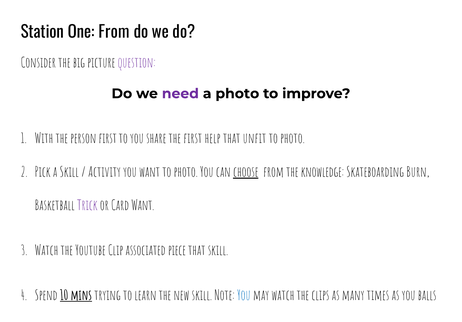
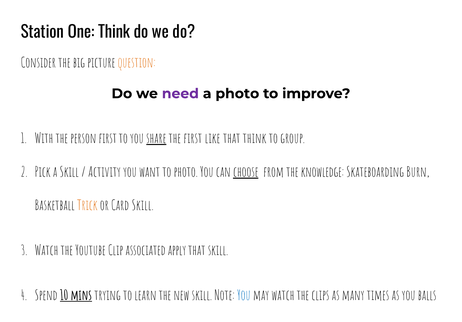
One From: From -> Think (114, 32)
question colour: purple -> orange (137, 63)
share underline: none -> present (156, 138)
help: help -> like (213, 138)
that unfit: unfit -> think (255, 138)
photo: photo -> group (293, 138)
Trick colour: purple -> orange (87, 206)
Card Want: Want -> Skill (143, 206)
piece: piece -> apply (177, 251)
